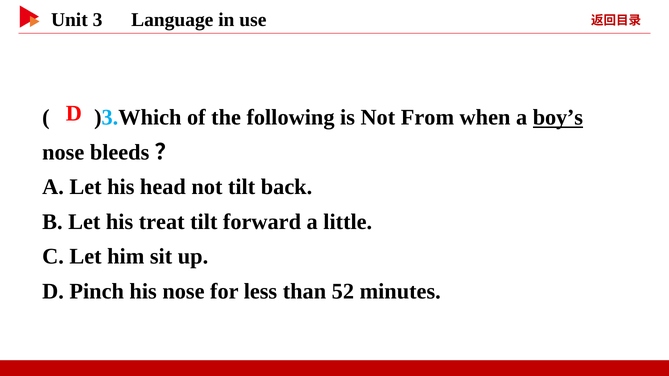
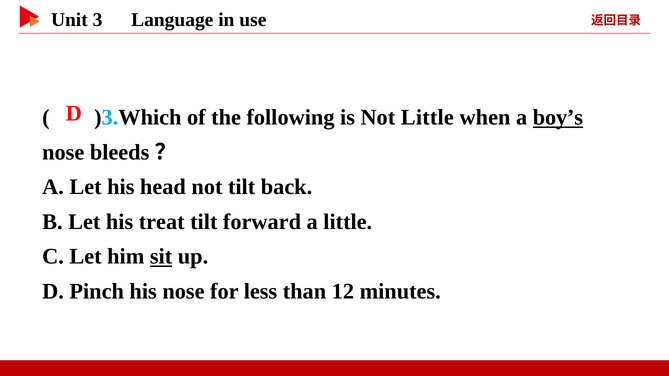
Not From: From -> Little (427, 118)
sit underline: none -> present (161, 257)
52: 52 -> 12 (343, 292)
